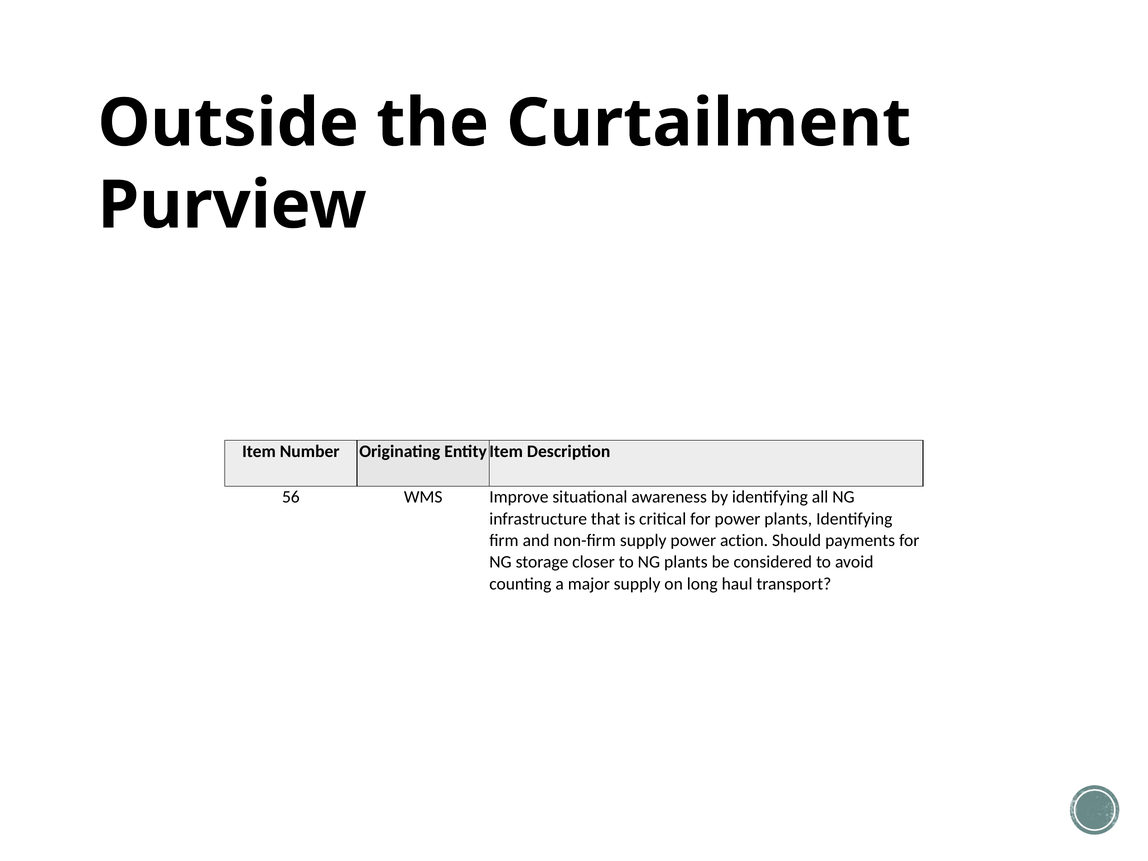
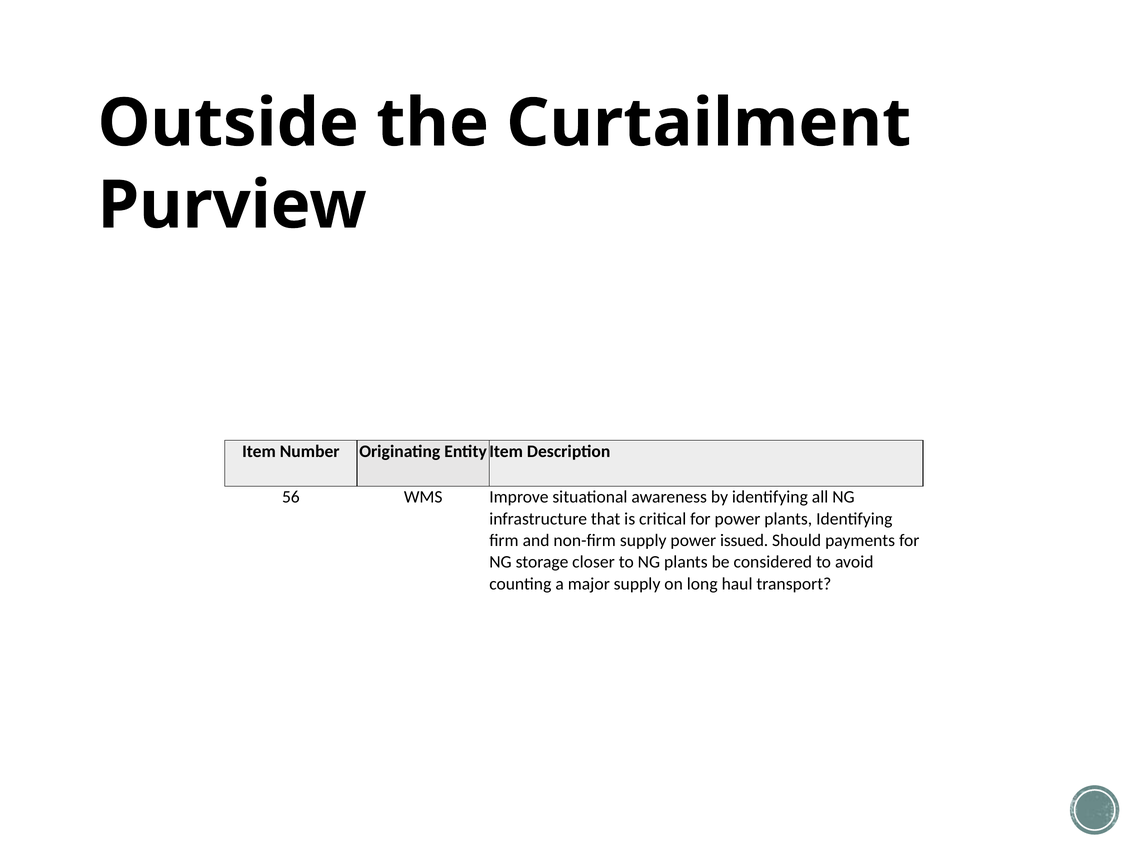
action: action -> issued (744, 541)
